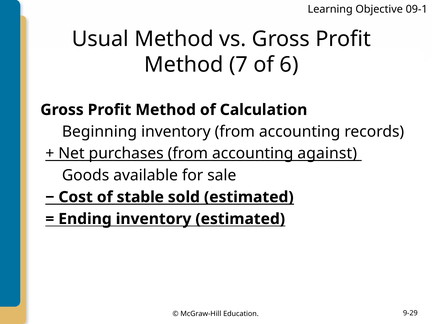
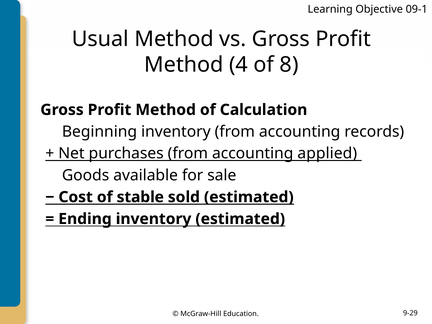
7: 7 -> 4 (239, 65)
6: 6 -> 8 (289, 65)
against: against -> applied (327, 153)
